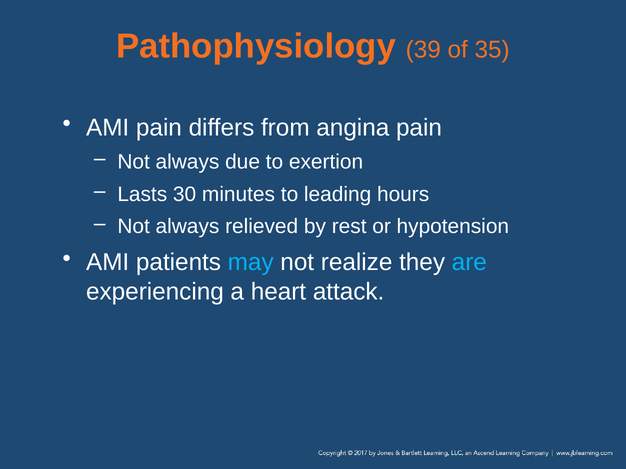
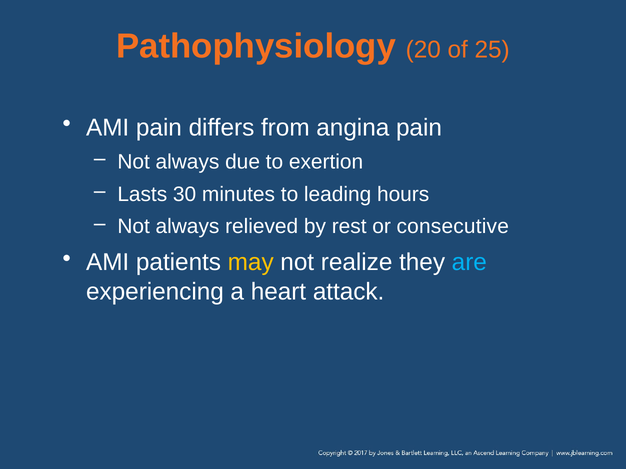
39: 39 -> 20 (423, 50)
35: 35 -> 25 (492, 50)
hypotension: hypotension -> consecutive (453, 227)
may colour: light blue -> yellow (251, 263)
